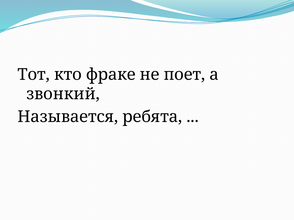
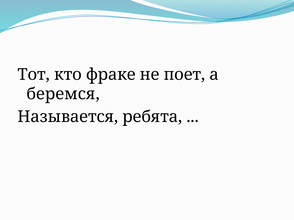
звонкий: звонкий -> беремся (63, 94)
